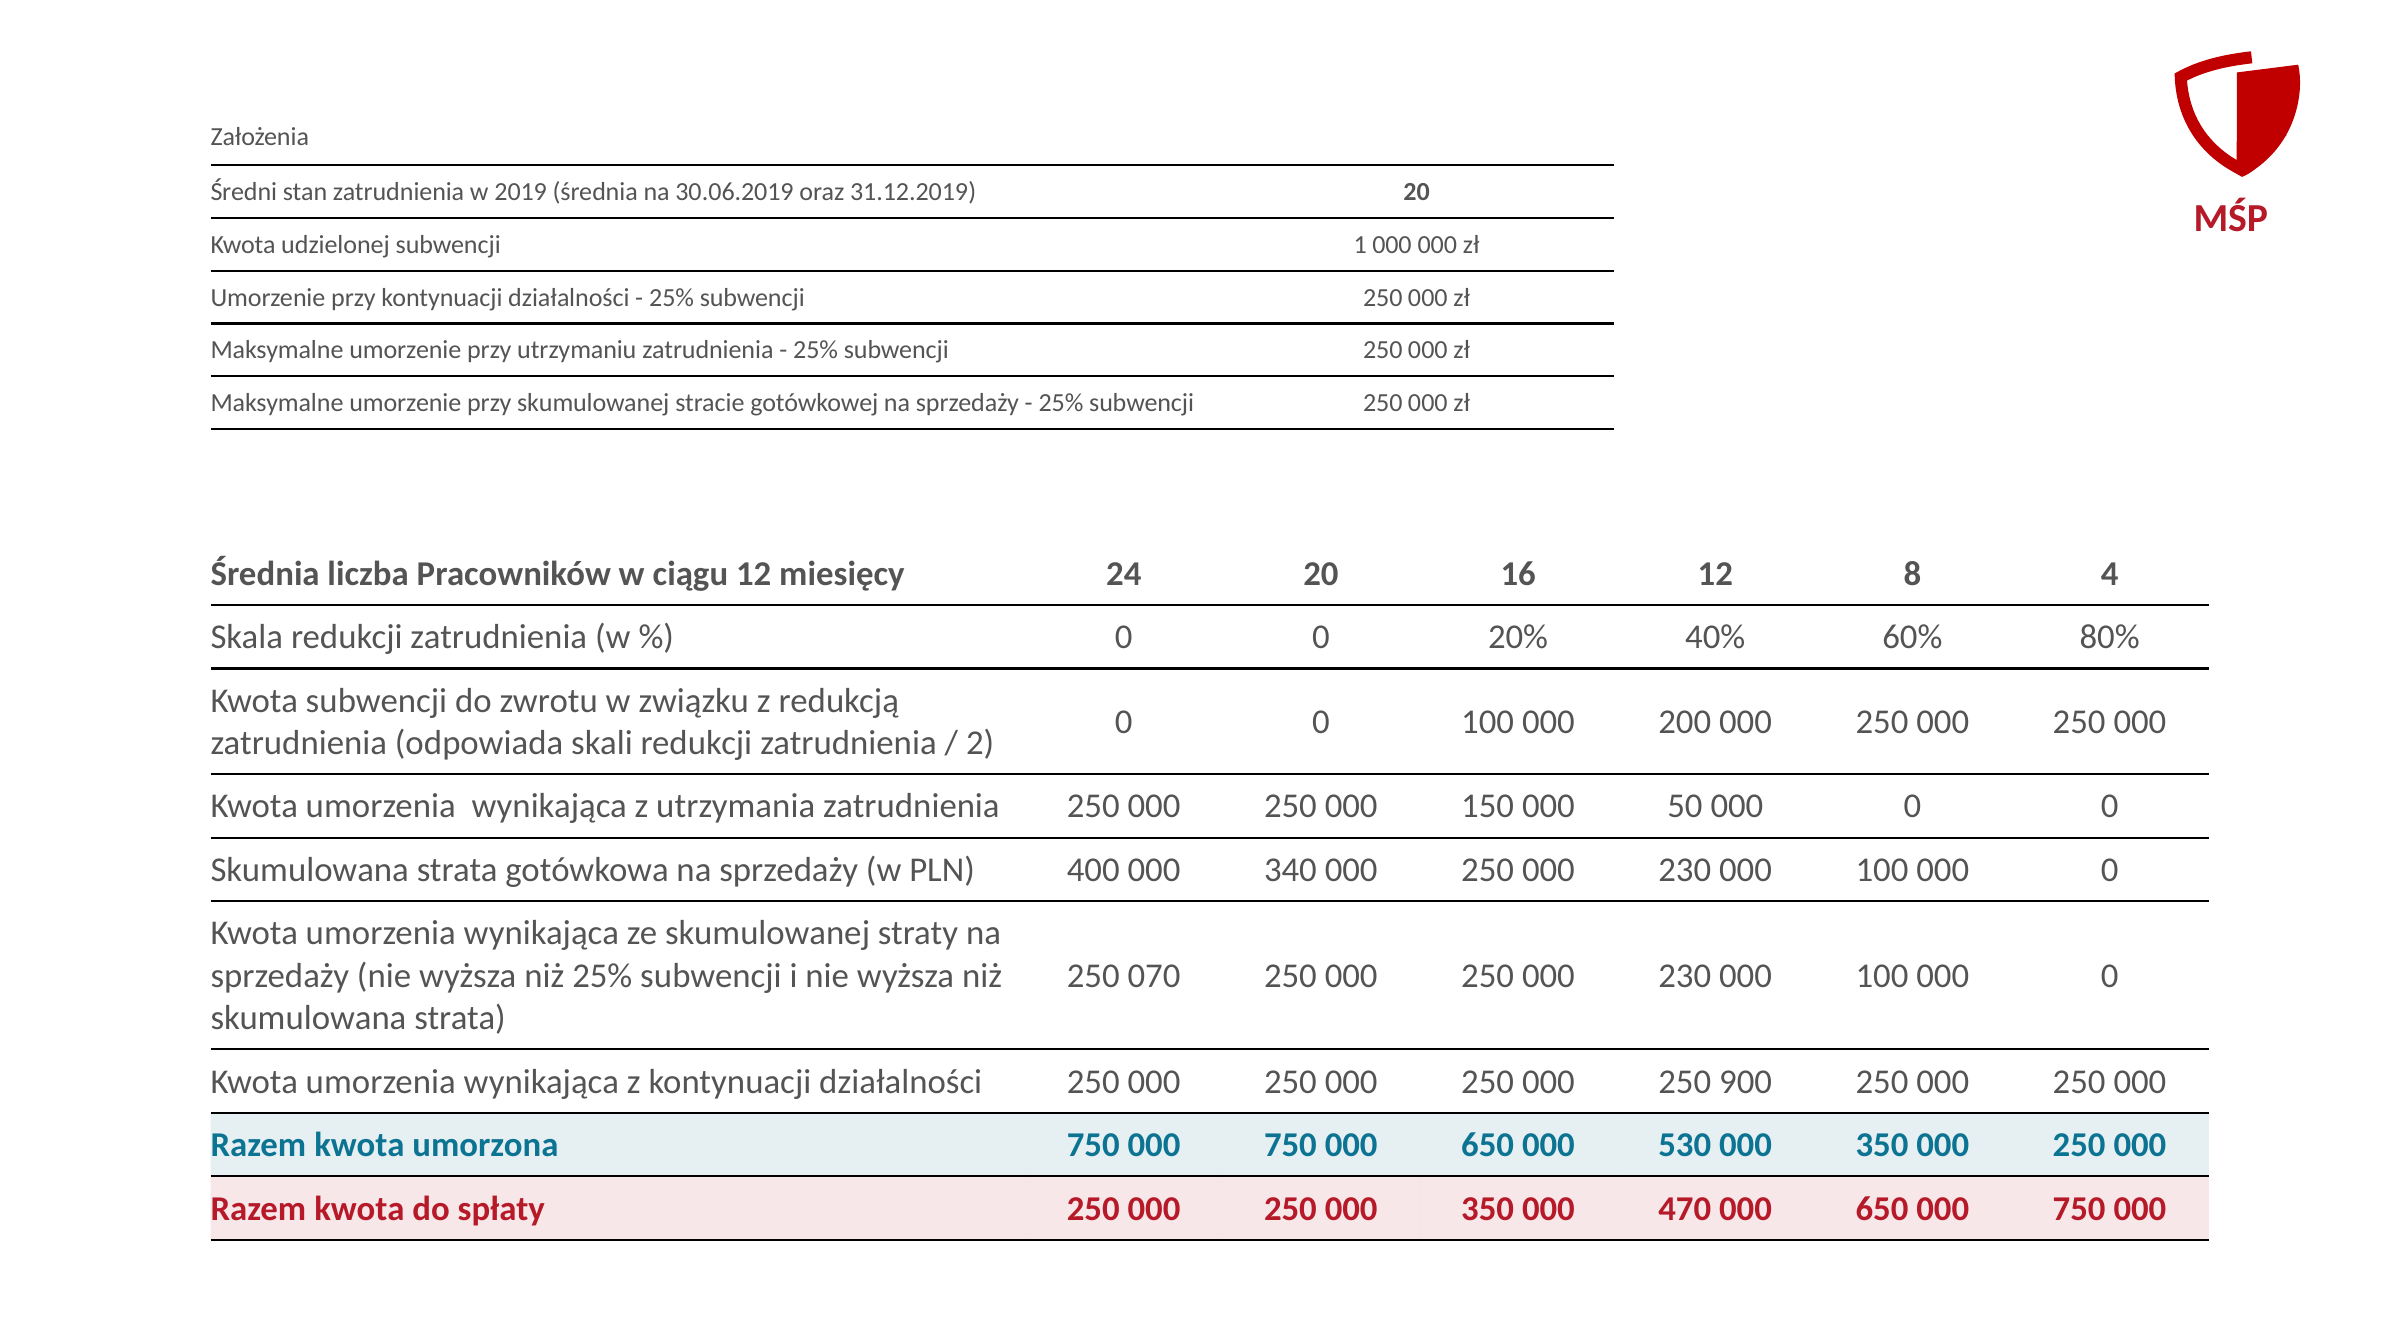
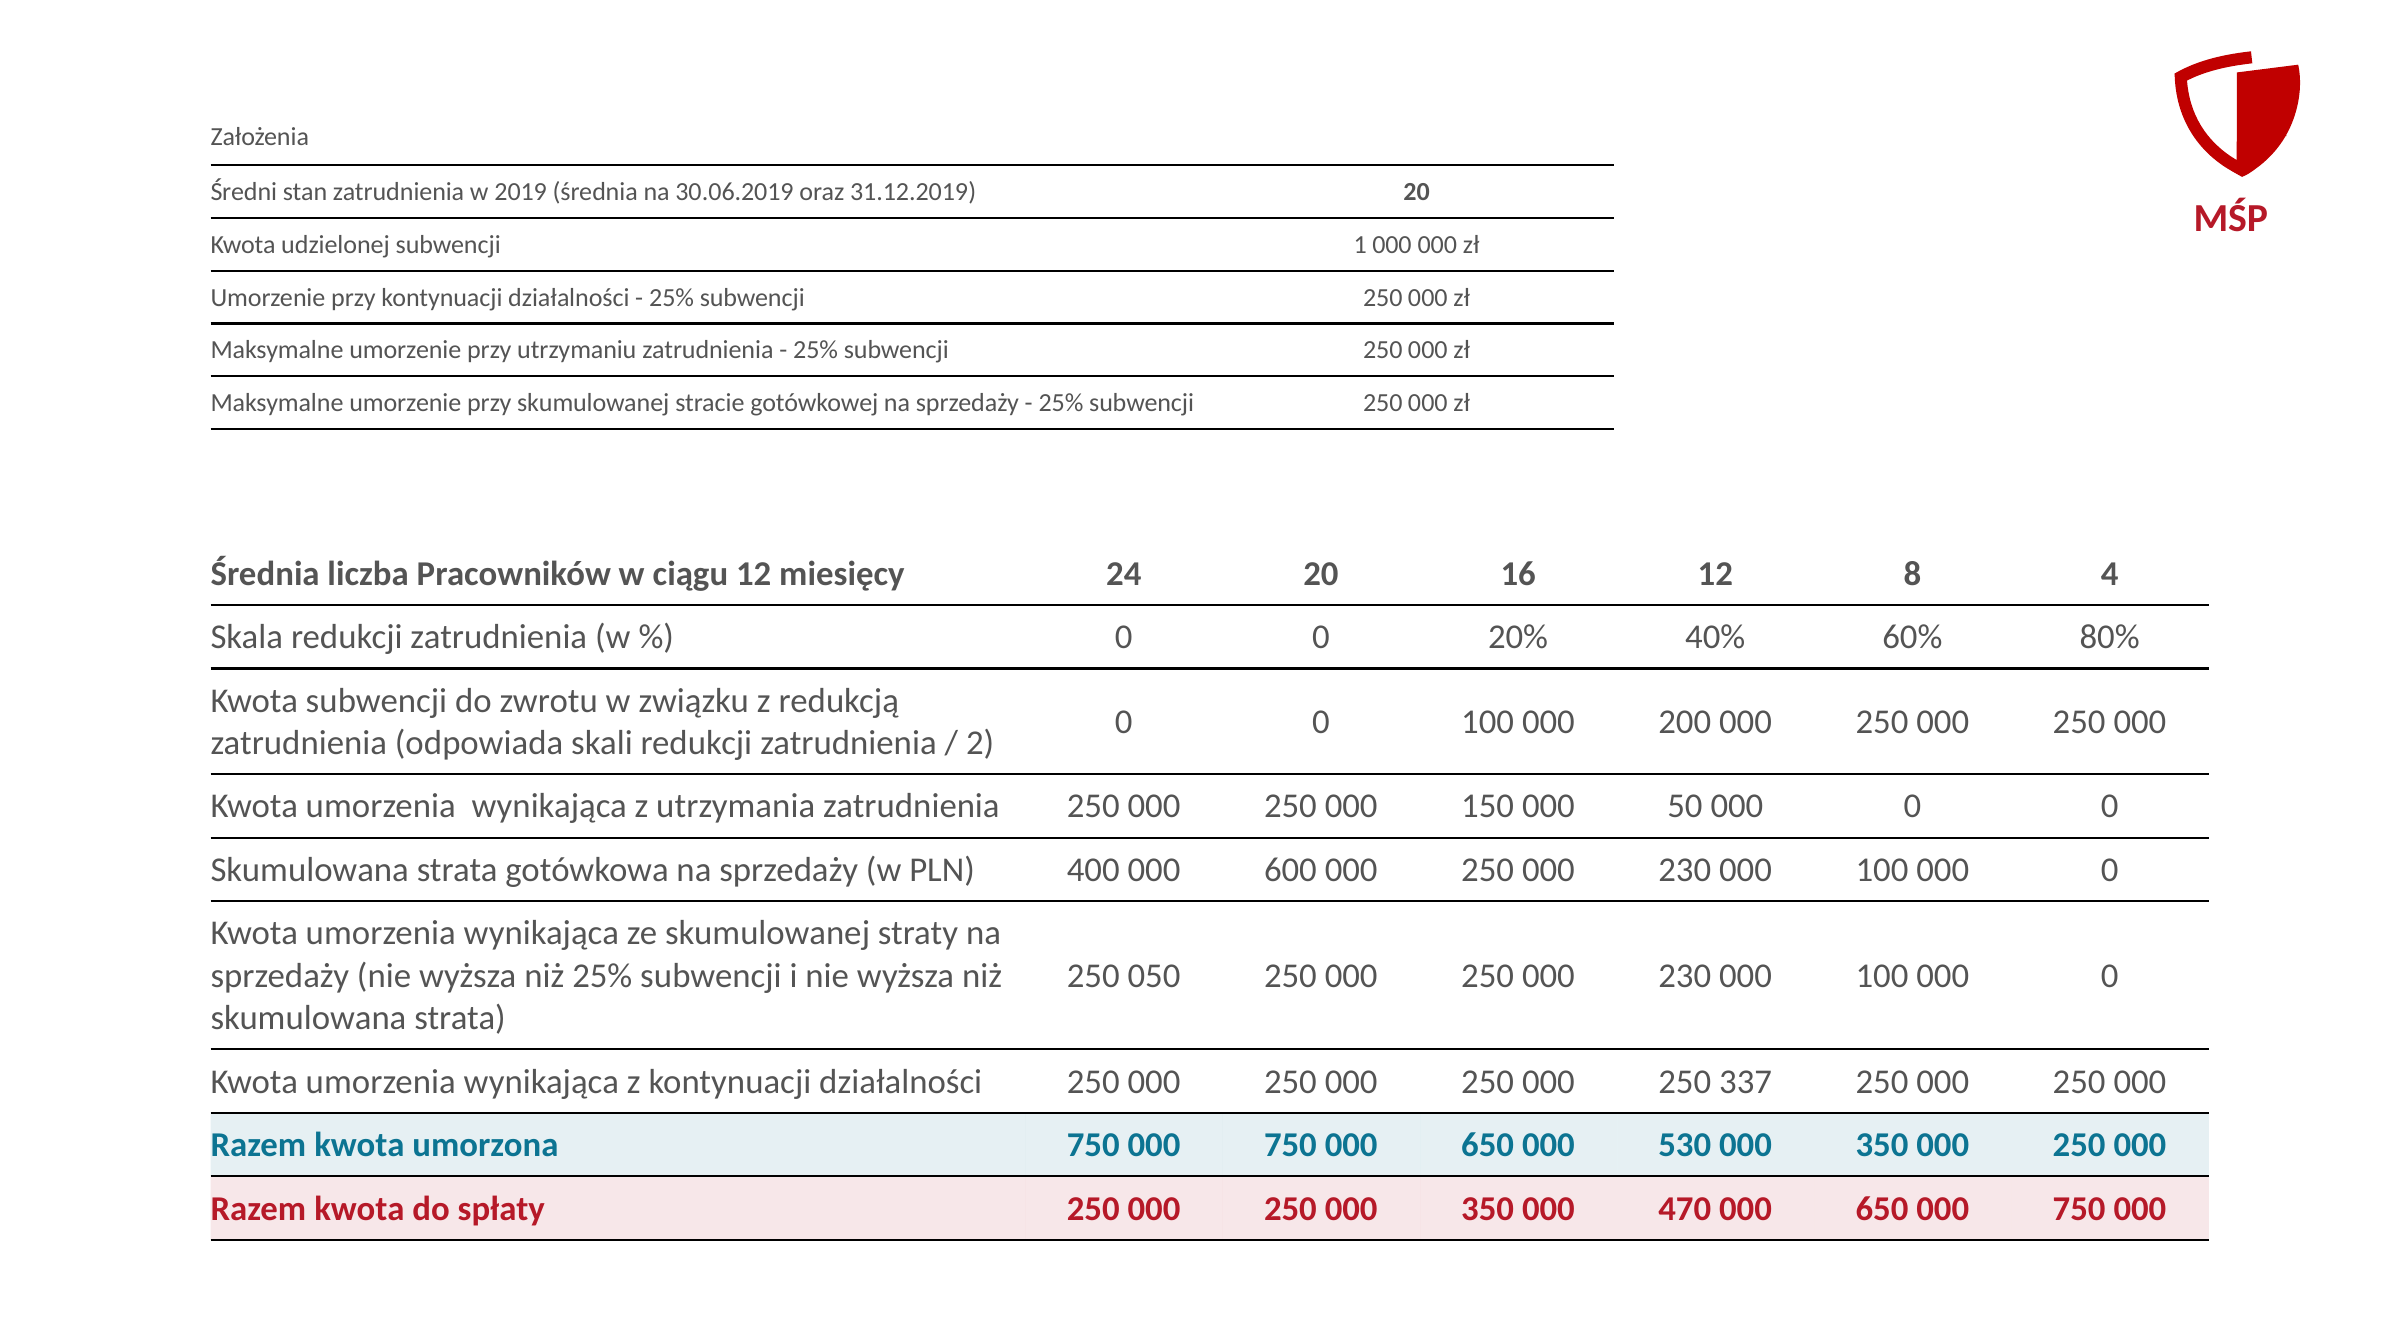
340: 340 -> 600 (1290, 870)
070: 070 -> 050 (1154, 976)
900: 900 -> 337 (1746, 1082)
